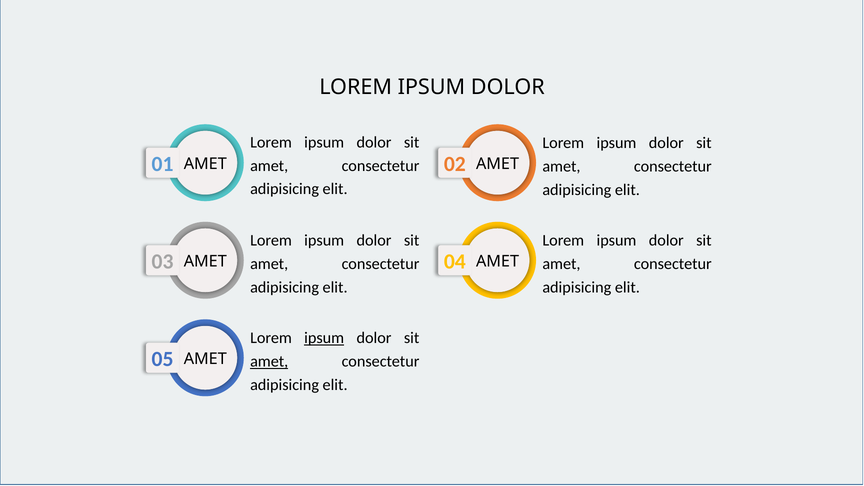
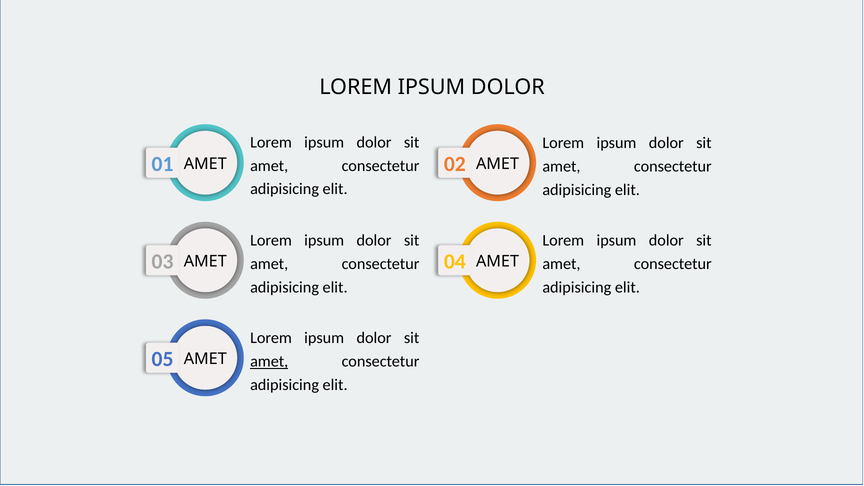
ipsum underline: present -> none (324, 338)
